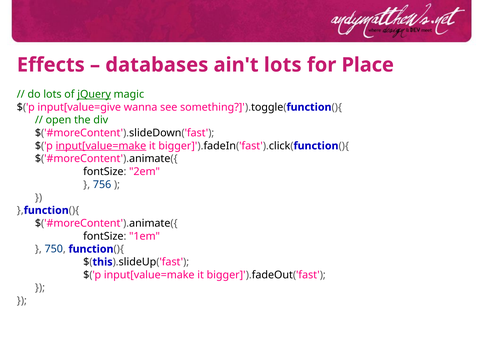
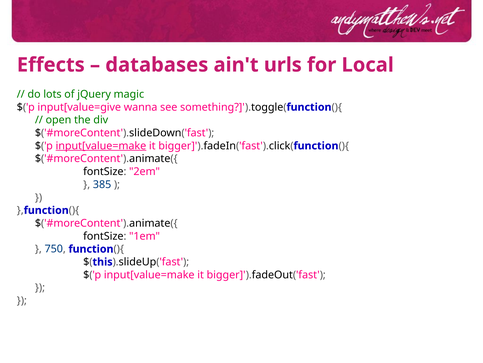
ain't lots: lots -> urls (283, 65)
Place: Place -> Local (368, 65)
jQuery underline: present -> none (94, 94)
756: 756 -> 385 (102, 184)
